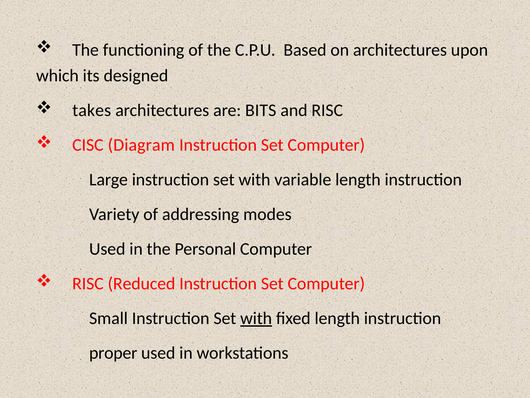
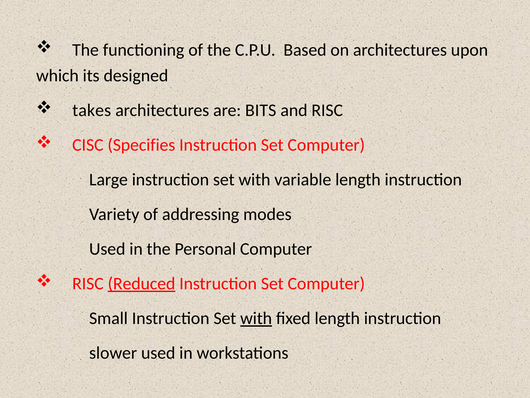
Diagram: Diagram -> Specifies (141, 145)
Reduced underline: none -> present (142, 283)
proper: proper -> slower (113, 353)
